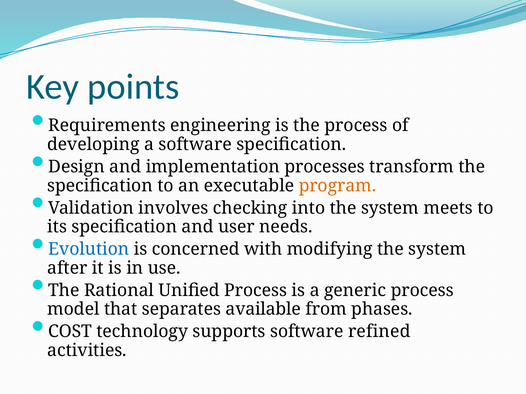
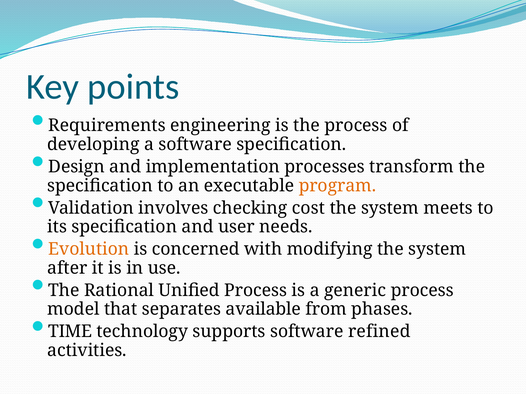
into: into -> cost (308, 208)
Evolution colour: blue -> orange (89, 249)
COST: COST -> TIME (70, 332)
